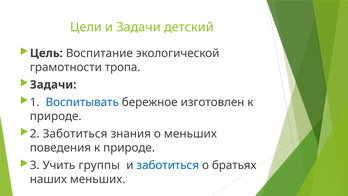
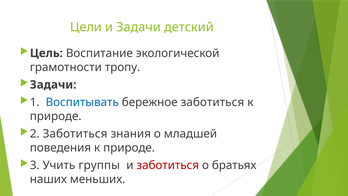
тропа: тропа -> тропу (123, 67)
бережное изготовлен: изготовлен -> заботиться (212, 102)
о меньших: меньших -> младшей (190, 134)
заботиться colour: blue -> red (168, 165)
